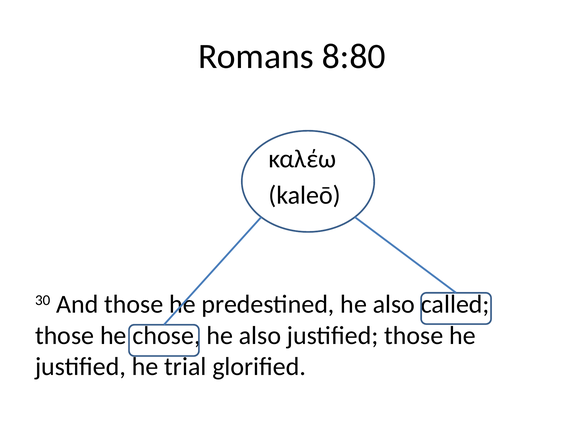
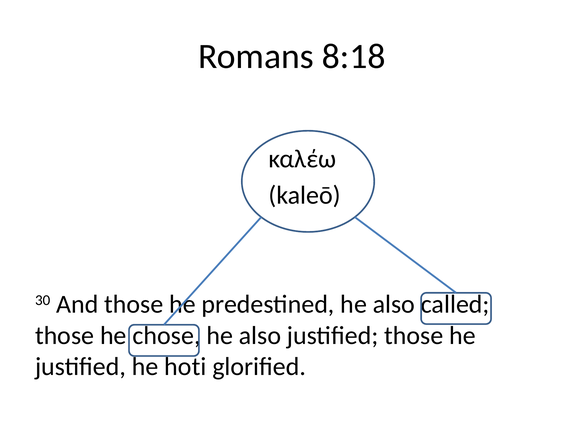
8:80: 8:80 -> 8:18 (354, 57)
trial: trial -> hoti (185, 367)
